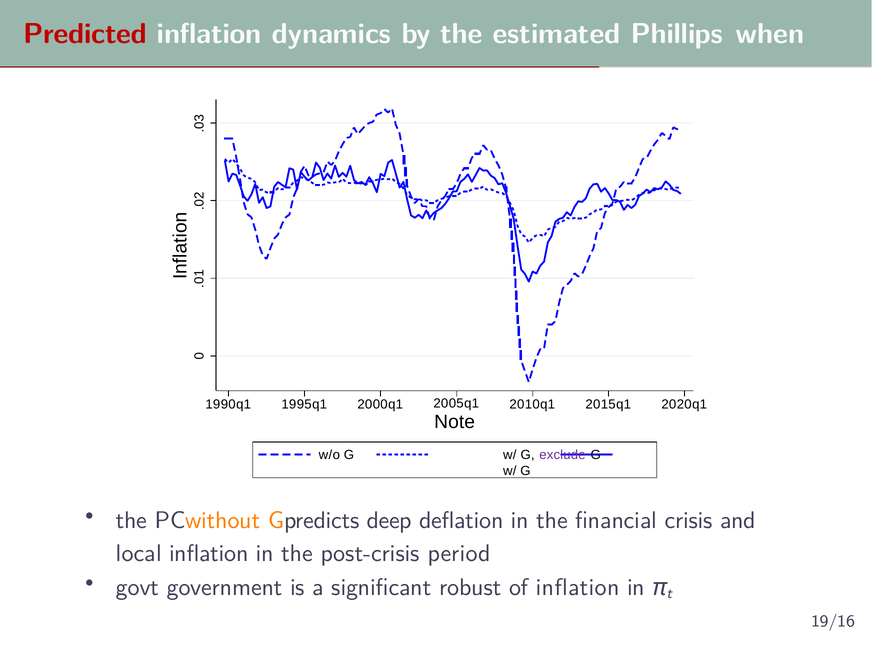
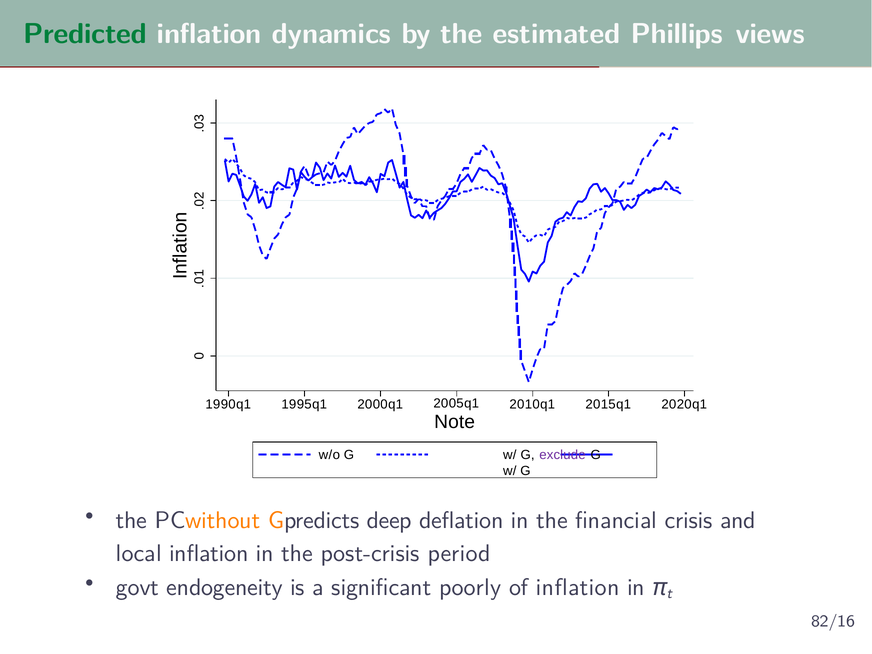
Predicted colour: red -> green (85, 34)
when: when -> views (770, 34)
government: government -> endogeneity (225, 588)
robust: robust -> poorly (470, 588)
19/16: 19/16 -> 82/16 (833, 622)
